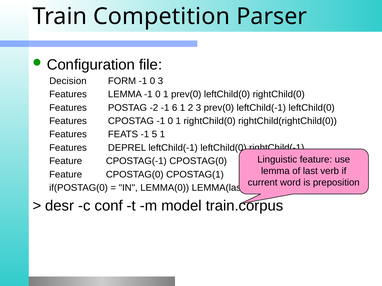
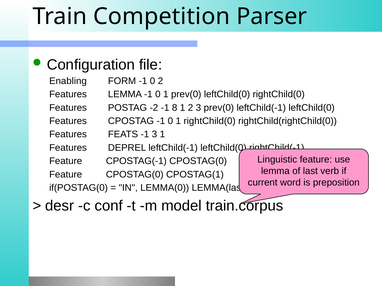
Decision: Decision -> Enabling (68, 81)
0 3: 3 -> 2 (160, 81)
6: 6 -> 8 (175, 108)
-1 5: 5 -> 3 (154, 135)
